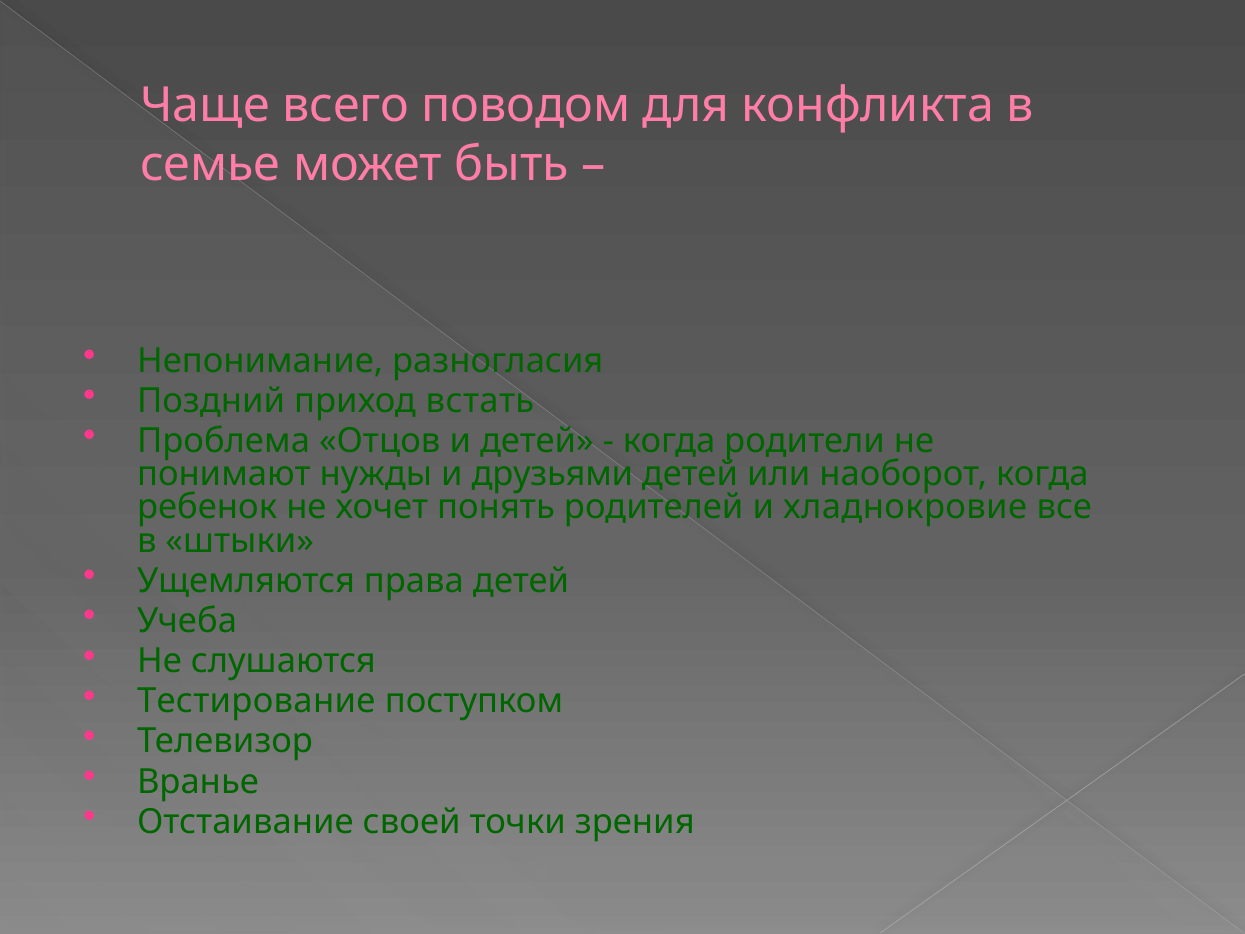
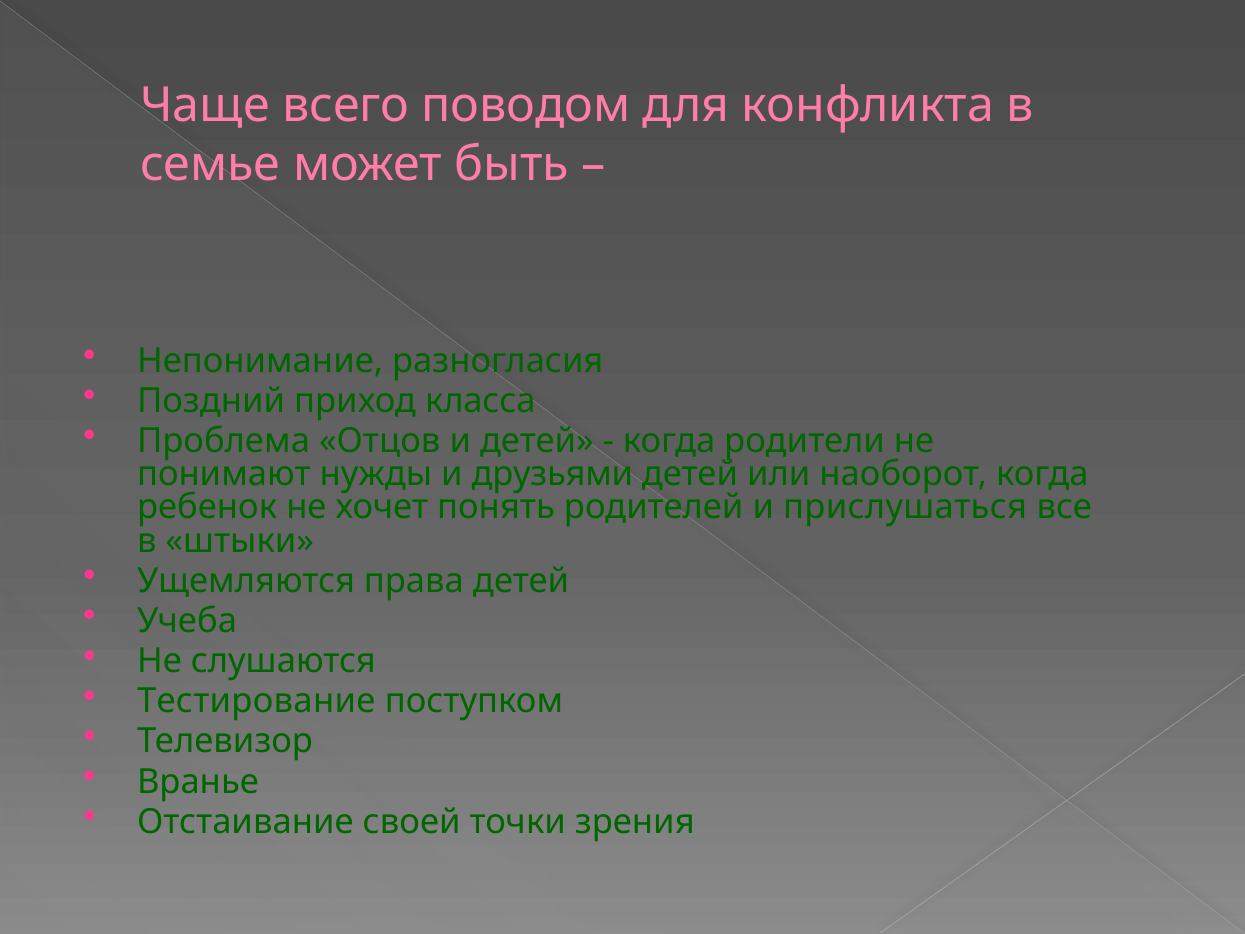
встать: встать -> класса (480, 401)
хладнокровие: хладнокровие -> прислушаться (905, 507)
